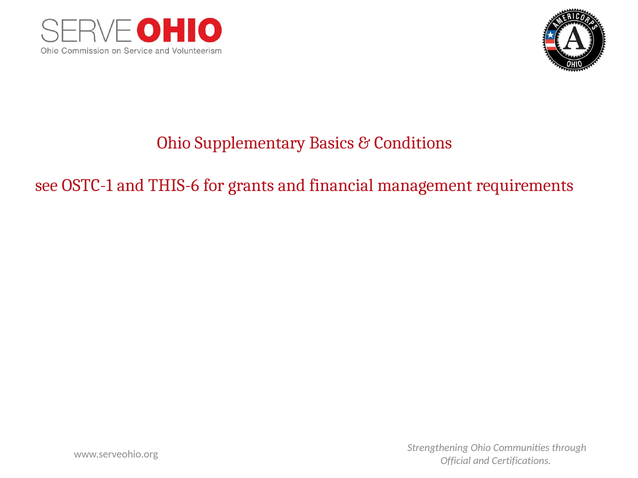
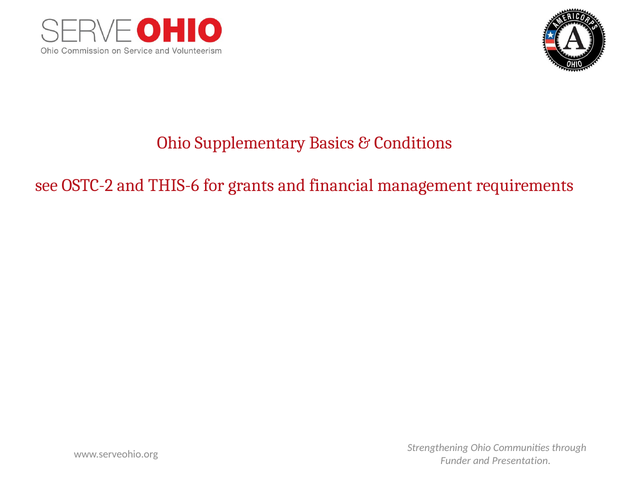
OSTC-1: OSTC-1 -> OSTC-2 (87, 186)
Official: Official -> Funder (456, 461)
Certifications: Certifications -> Presentation (521, 461)
